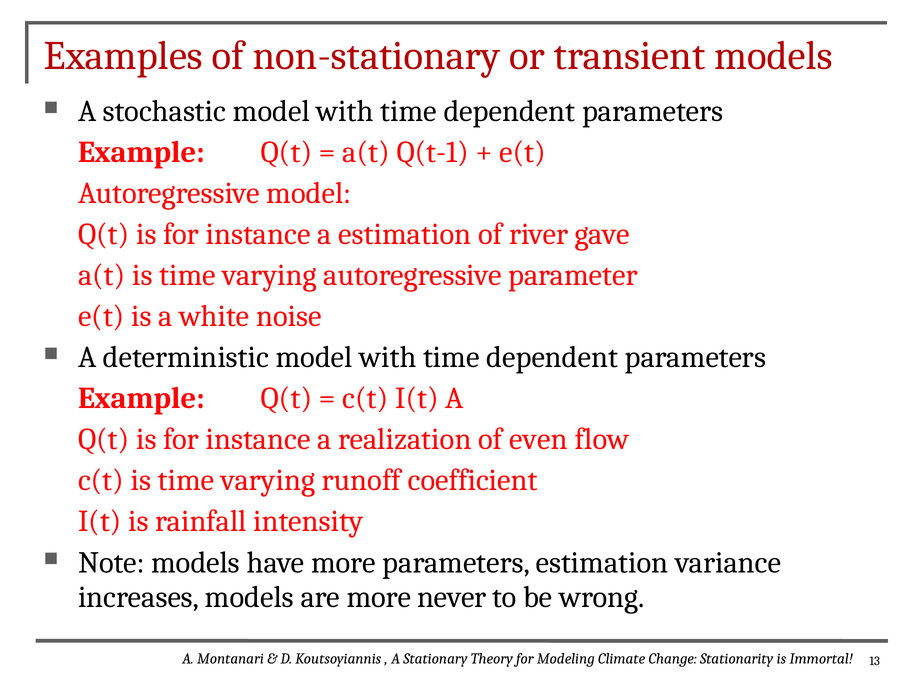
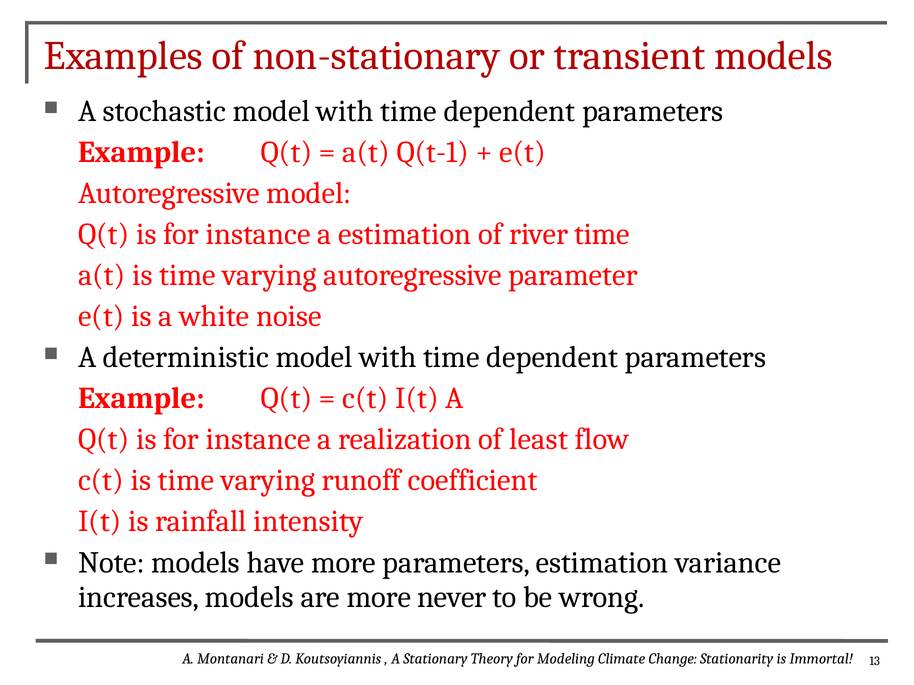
river gave: gave -> time (602, 234)
even: even -> least (538, 440)
